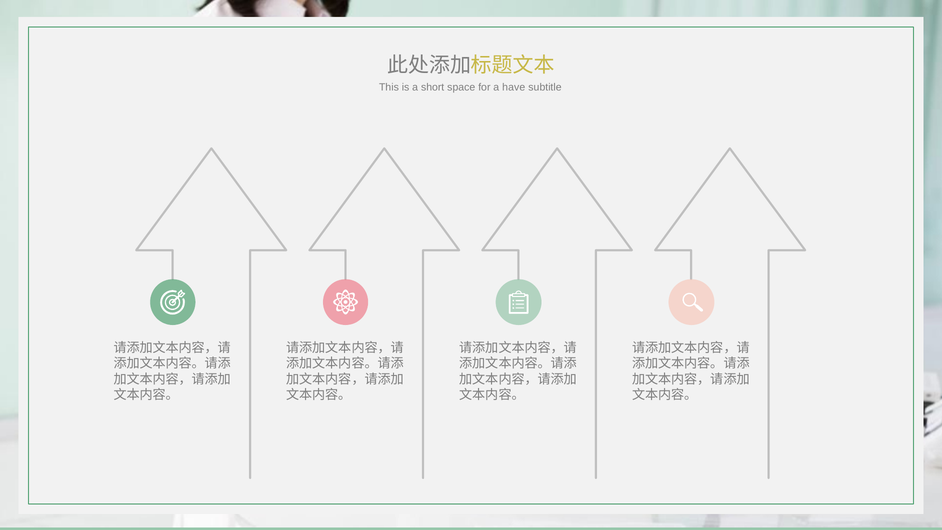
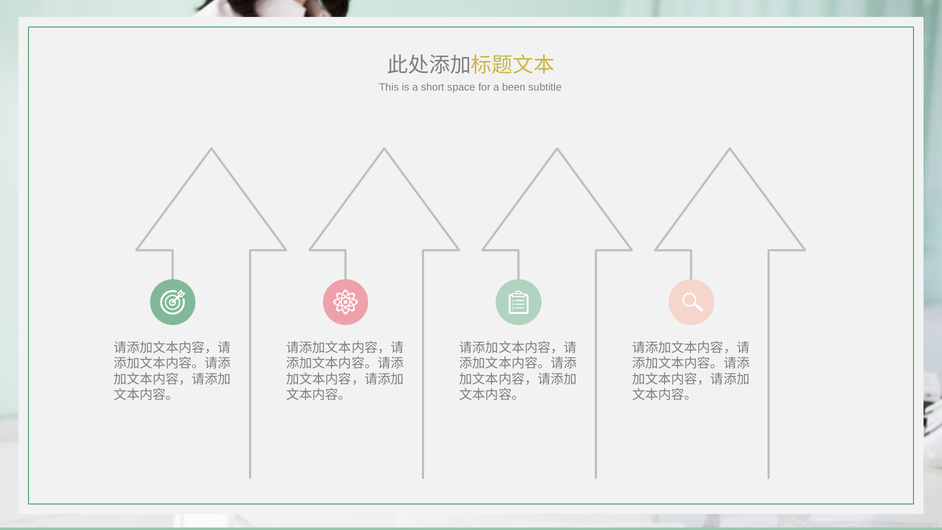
have: have -> been (514, 87)
